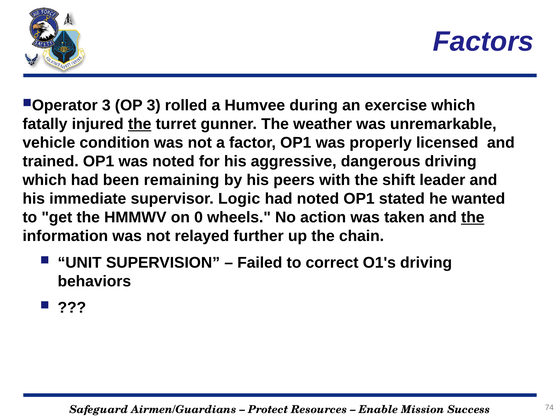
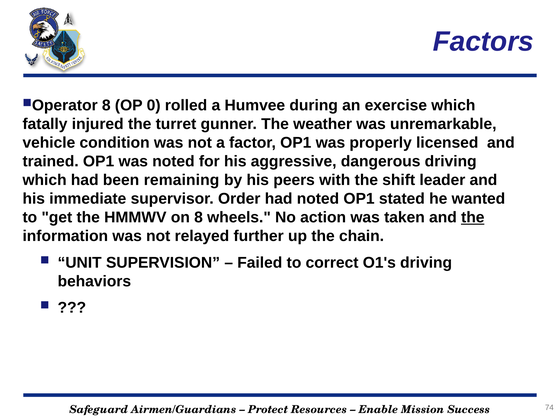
3: 3 -> 8 (106, 105)
OP 3: 3 -> 0 (154, 105)
the underline: present -> none (140, 124)
Logic: Logic -> Order (239, 199)
on 0: 0 -> 8 (199, 217)
